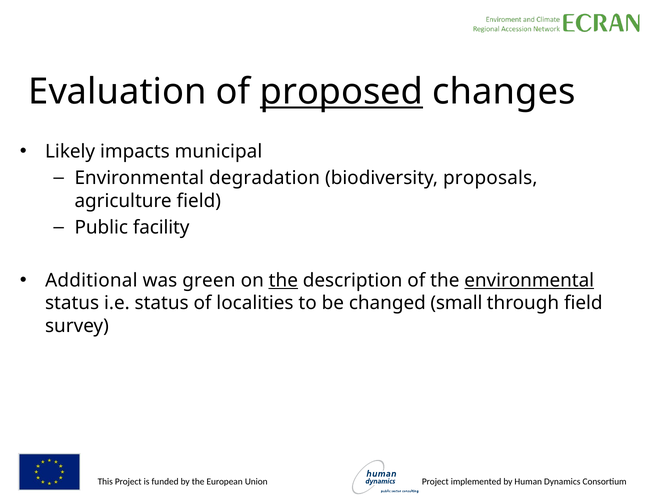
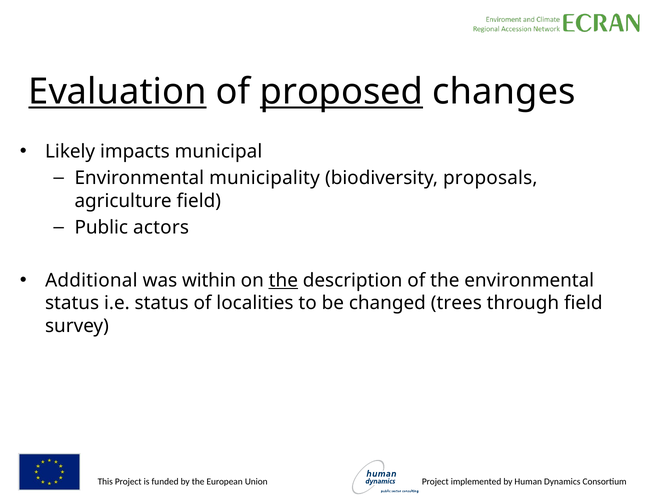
Evaluation underline: none -> present (117, 92)
degradation: degradation -> municipality (264, 178)
facility: facility -> actors (161, 227)
green: green -> within (209, 280)
environmental underline: present -> none (529, 280)
small: small -> trees (456, 303)
